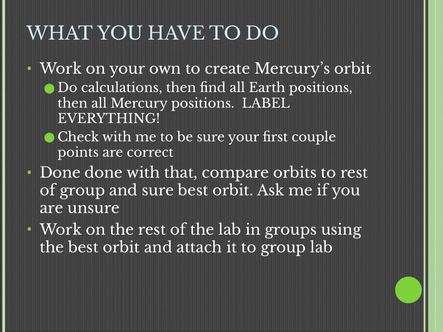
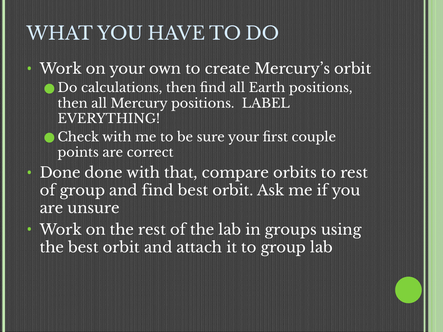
and sure: sure -> find (158, 191)
